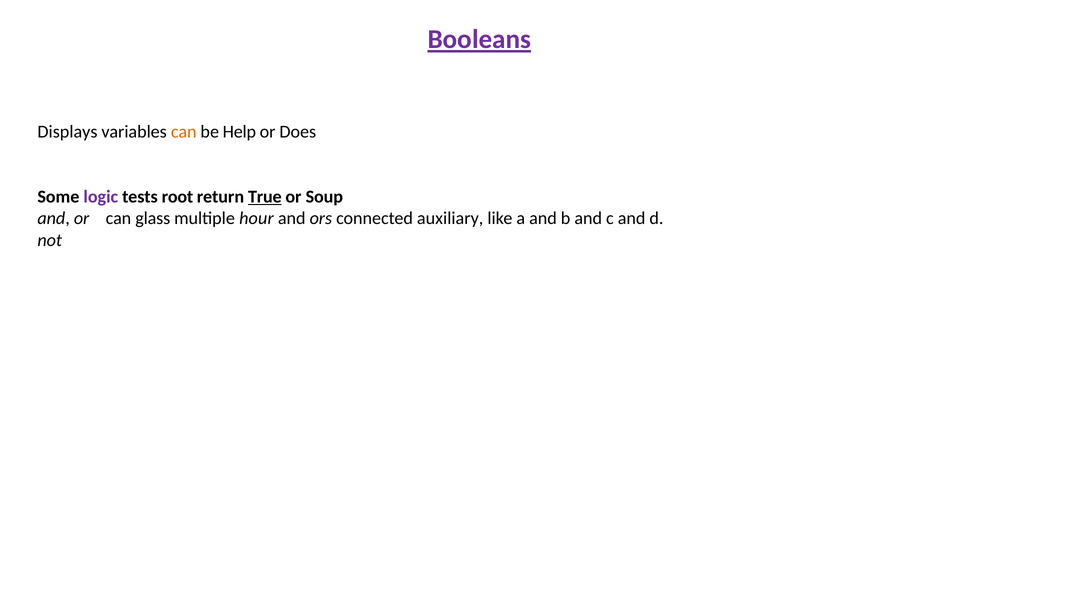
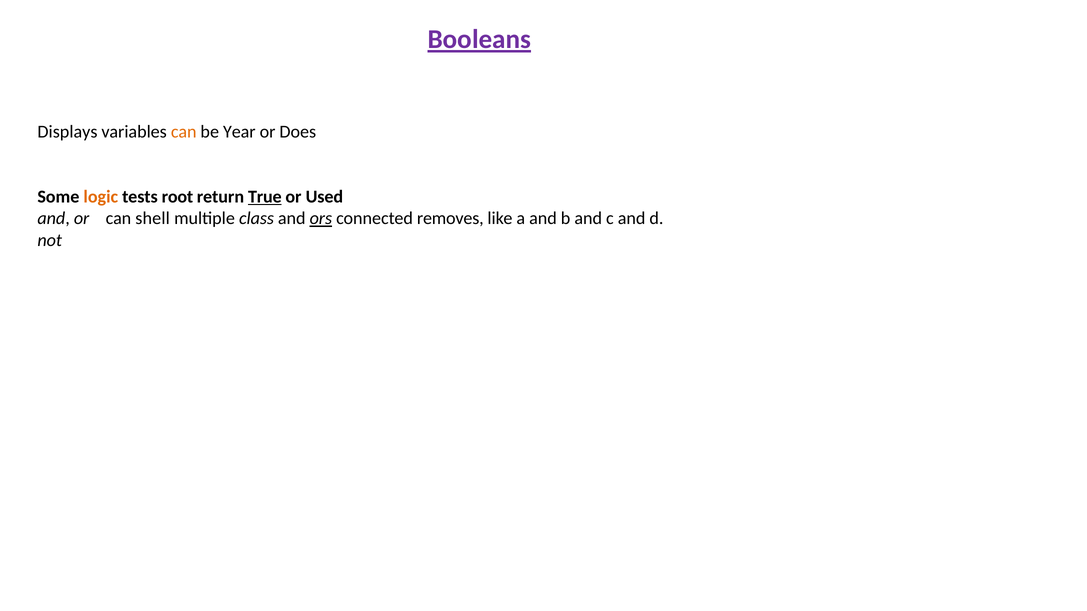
Help: Help -> Year (239, 132)
logic colour: purple -> orange (101, 197)
Soup: Soup -> Used (324, 197)
glass: glass -> shell (153, 219)
hour: hour -> class (257, 219)
ors underline: none -> present (321, 219)
auxiliary: auxiliary -> removes (450, 219)
